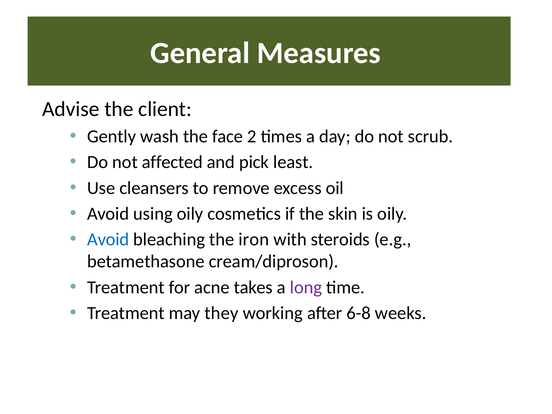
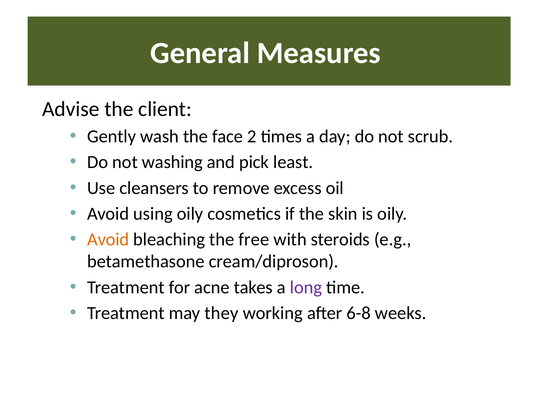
affected: affected -> washing (172, 162)
Avoid colour: blue -> orange (108, 239)
iron: iron -> free (254, 239)
